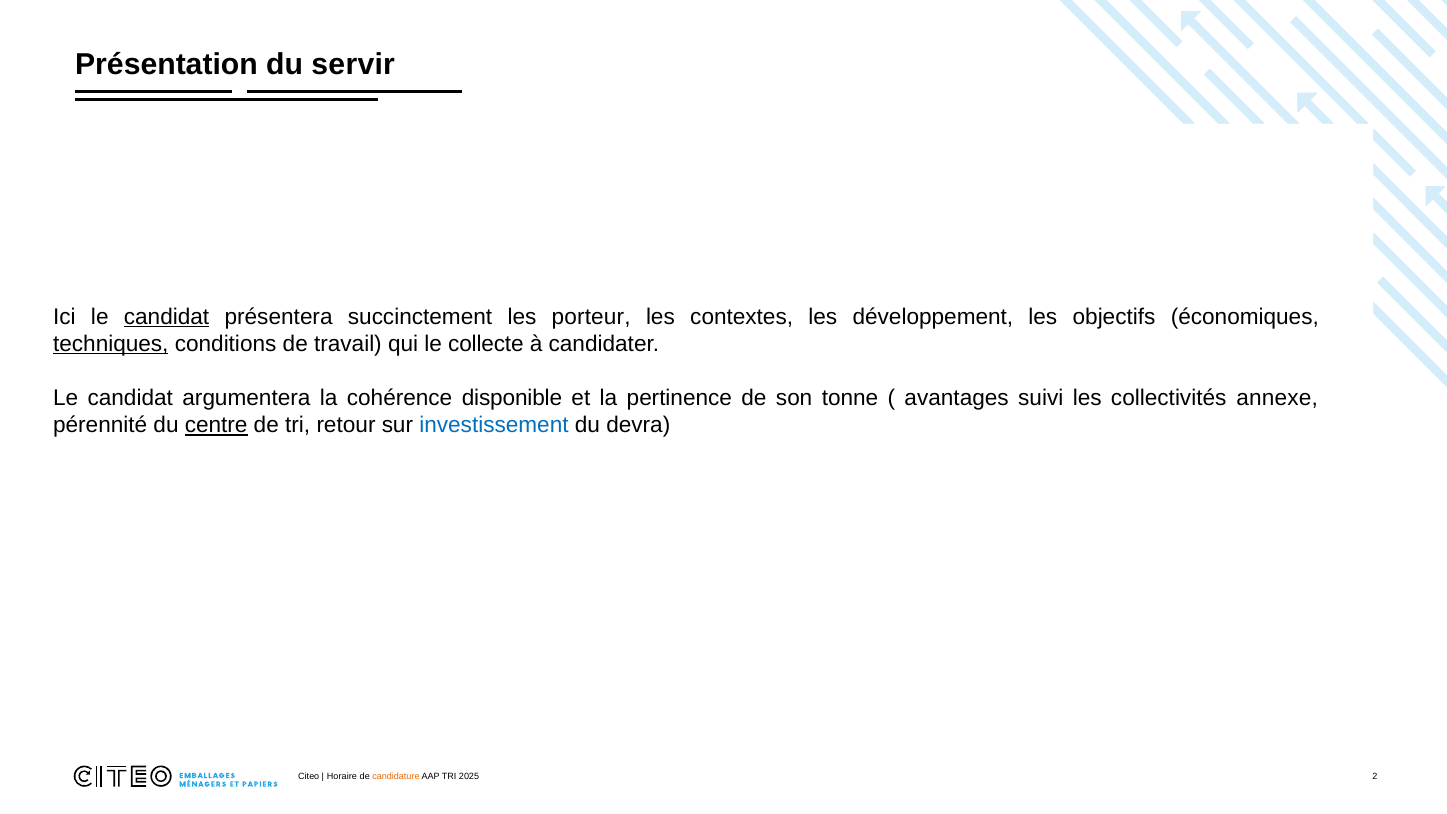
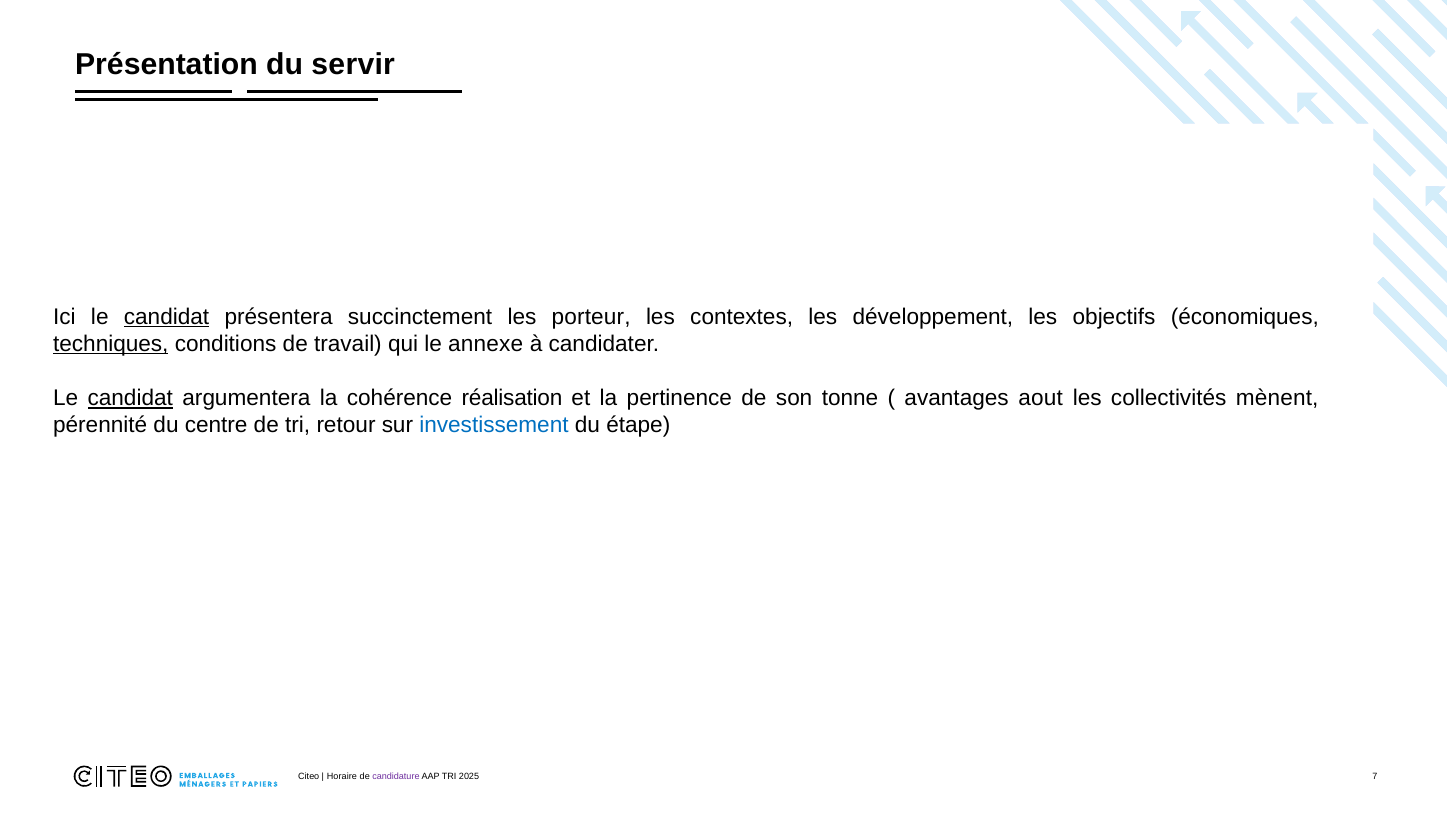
collecte: collecte -> annexe (486, 344)
candidat underline: none -> present (130, 398)
disponible: disponible -> réalisation (512, 398)
suivi: suivi -> aout (1041, 398)
annexe: annexe -> mènent (1277, 398)
centre underline: present -> none (216, 425)
devra: devra -> étape (638, 425)
candidature colour: orange -> purple (396, 776)
2: 2 -> 7 (1375, 776)
